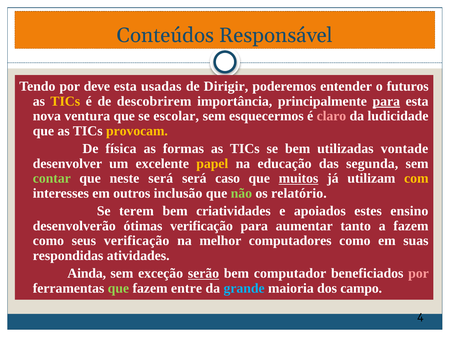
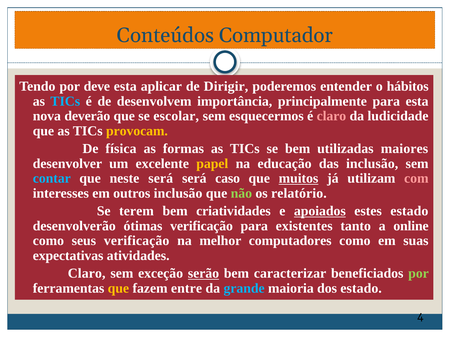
Responsável: Responsável -> Computador (276, 35)
usadas: usadas -> aplicar (161, 87)
futuros: futuros -> hábitos (408, 87)
TICs colour: yellow -> light blue (65, 101)
descobrirem: descobrirem -> desenvolvem (154, 101)
para underline: present -> none (386, 101)
ventura: ventura -> deverão (87, 116)
vontade: vontade -> maiores (404, 149)
das segunda: segunda -> inclusão (372, 164)
contar colour: light green -> light blue (52, 179)
com colour: yellow -> pink (416, 179)
apoiados underline: none -> present (320, 211)
estes ensino: ensino -> estado (409, 211)
aumentar: aumentar -> existentes (304, 226)
a fazem: fazem -> online (411, 226)
respondidas: respondidas -> expectativas (68, 256)
Ainda: Ainda -> Claro (87, 274)
computador: computador -> caracterizar (290, 274)
por colour: pink -> light green (419, 274)
que colour: light green -> yellow (118, 289)
dos campo: campo -> estado (361, 289)
